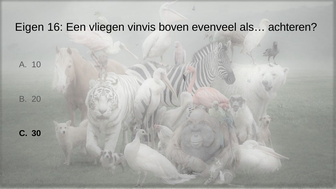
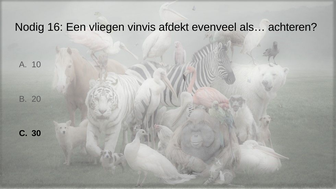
Eigen: Eigen -> Nodig (30, 27)
boven: boven -> afdekt (174, 27)
